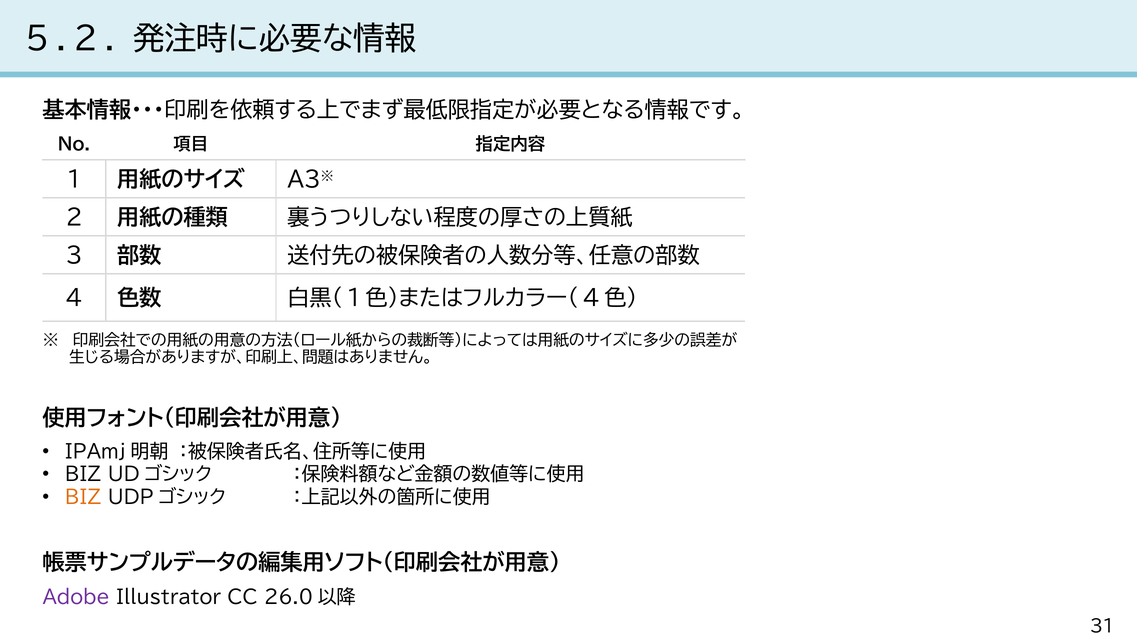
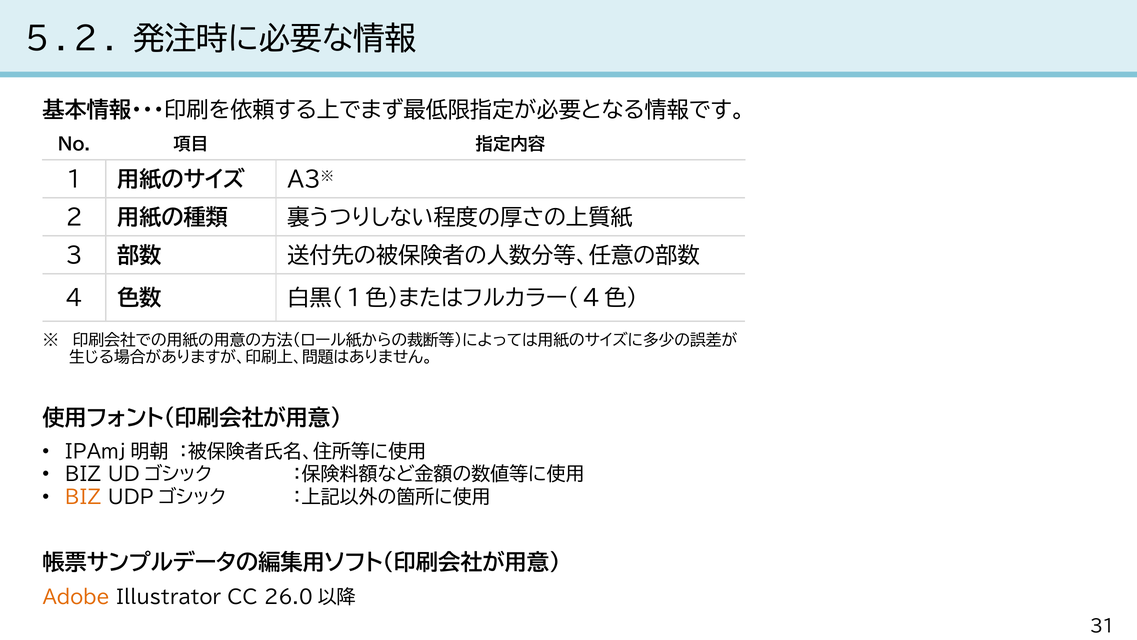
Adobe colour: purple -> orange (76, 597)
